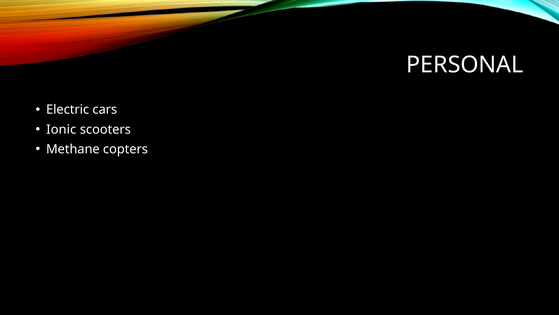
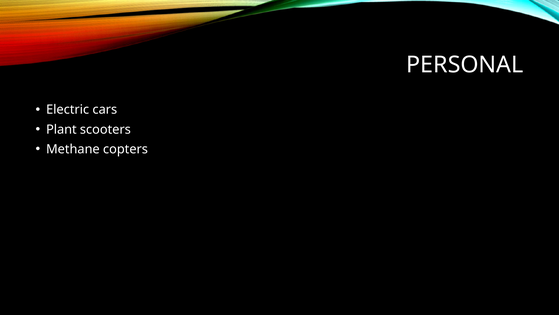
Ionic: Ionic -> Plant (61, 129)
